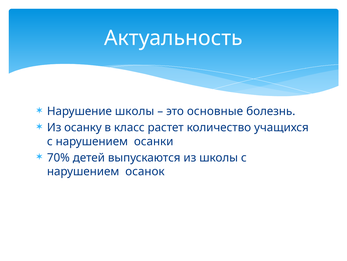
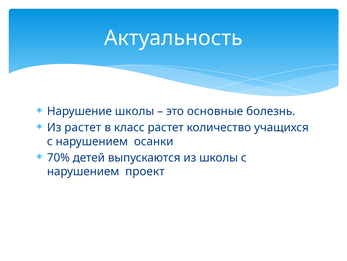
Из осанку: осанку -> растет (83, 127)
осанок: осанок -> проект (145, 171)
